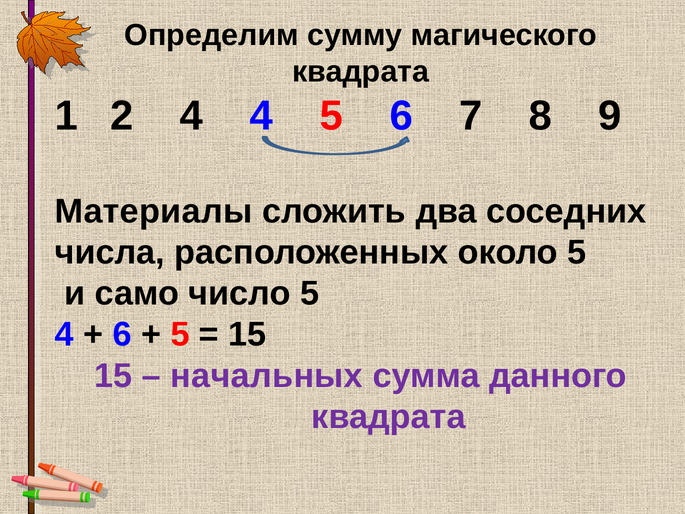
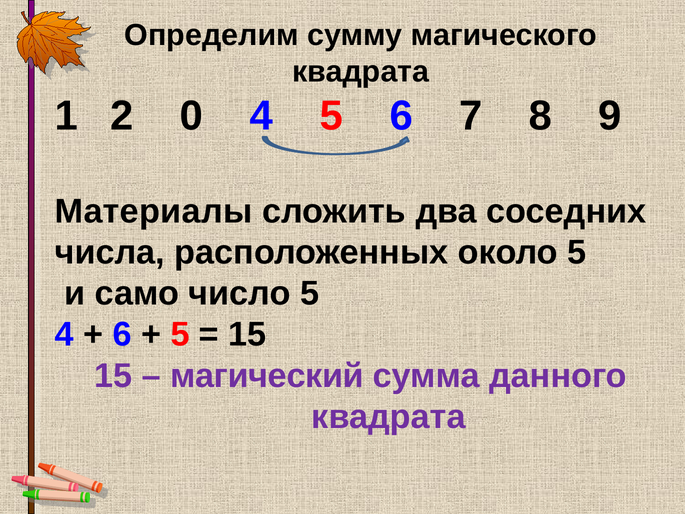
2 4: 4 -> 0 (192, 116)
начальных: начальных -> магический (267, 376)
